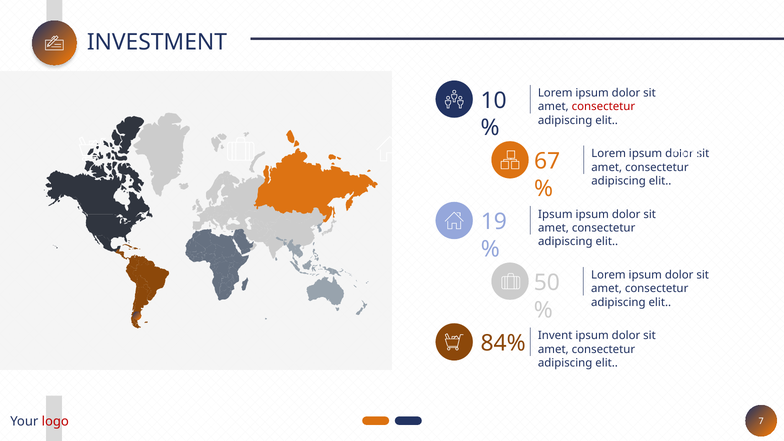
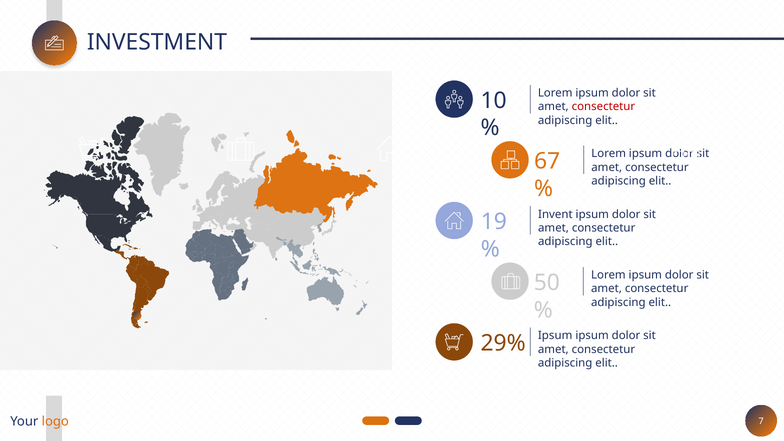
Ipsum: Ipsum -> Invent (555, 214)
Invent: Invent -> Ipsum (555, 336)
84%: 84% -> 29% (503, 343)
logo colour: red -> orange (55, 422)
